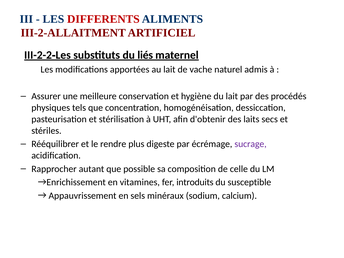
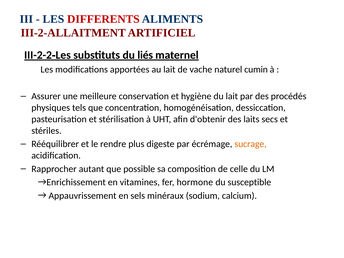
admis: admis -> cumin (256, 69)
sucrage colour: purple -> orange (251, 144)
introduits: introduits -> hormone (195, 182)
